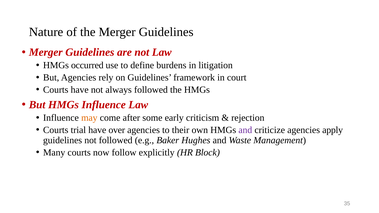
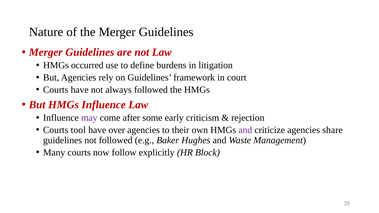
may colour: orange -> purple (89, 118)
trial: trial -> tool (78, 130)
apply: apply -> share (333, 130)
